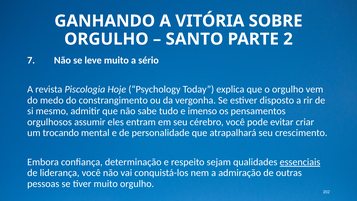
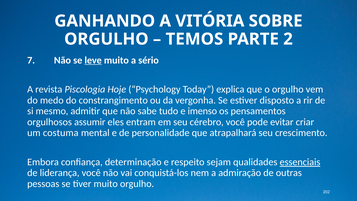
SANTO: SANTO -> TEMOS (194, 39)
leve underline: none -> present (93, 60)
trocando: trocando -> costuma (61, 133)
